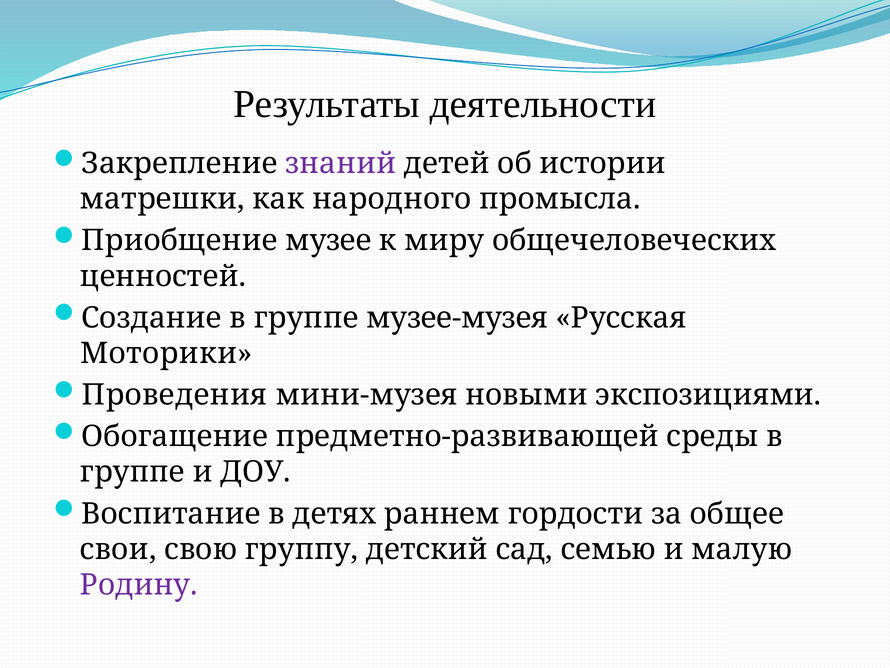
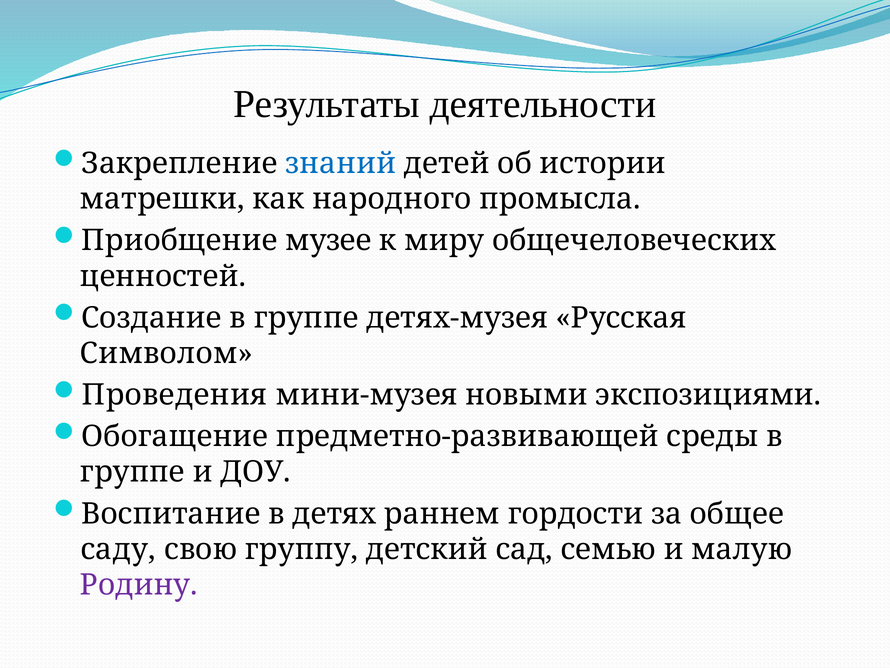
знаний colour: purple -> blue (341, 163)
музее-музея: музее-музея -> детях-музея (457, 318)
Моторики: Моторики -> Символом (167, 353)
свои: свои -> саду (118, 549)
